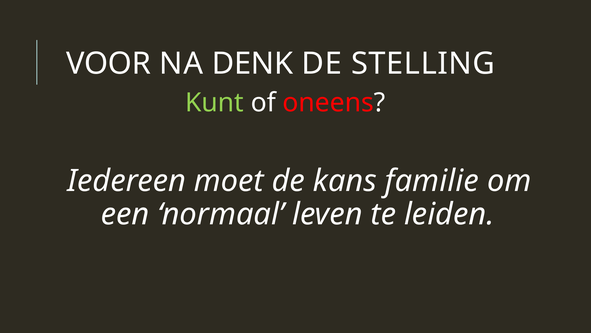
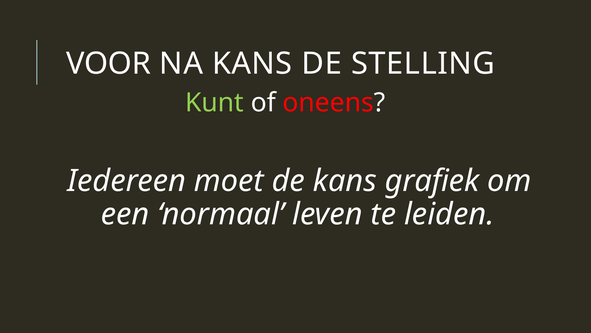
NA DENK: DENK -> KANS (252, 63)
familie: familie -> grafiek (432, 181)
